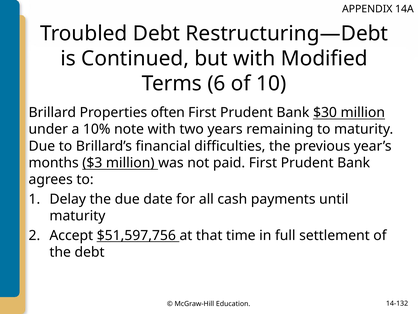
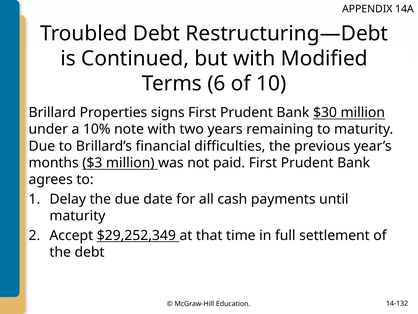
often: often -> signs (168, 112)
$51,597,756: $51,597,756 -> $29,252,349 (136, 235)
